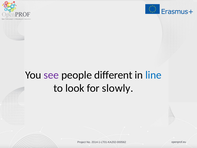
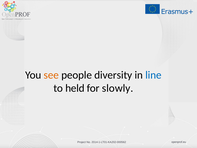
see colour: purple -> orange (51, 75)
different: different -> diversity (113, 75)
look: look -> held (75, 88)
